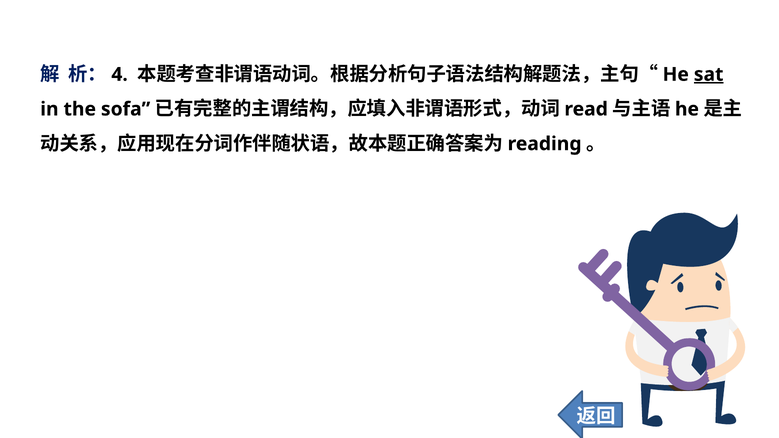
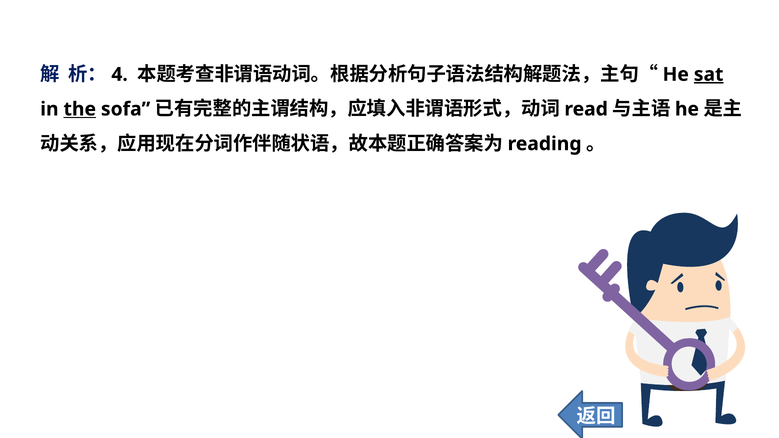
the underline: none -> present (80, 109)
